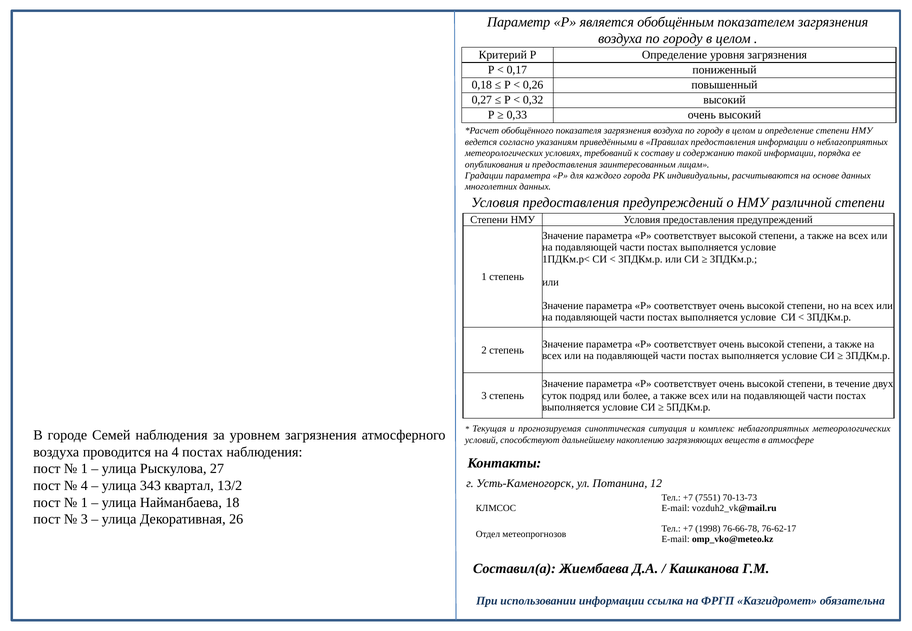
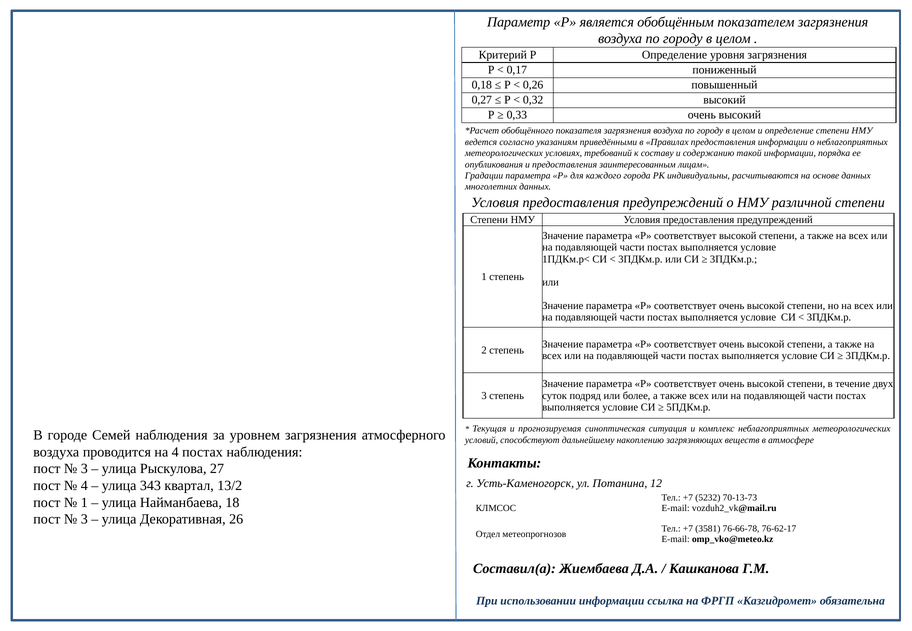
1: 1 -> 3 (84, 469)
7551: 7551 -> 5232 (708, 498)
1998: 1998 -> 3581 (708, 529)
